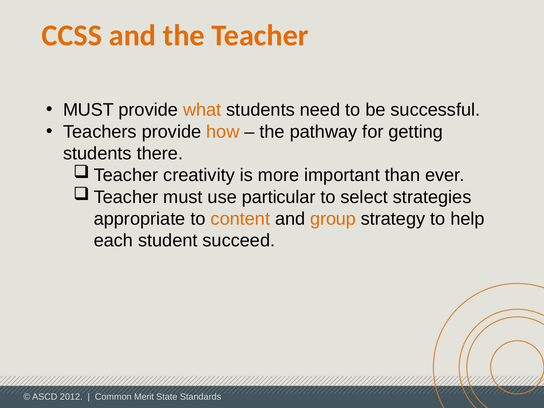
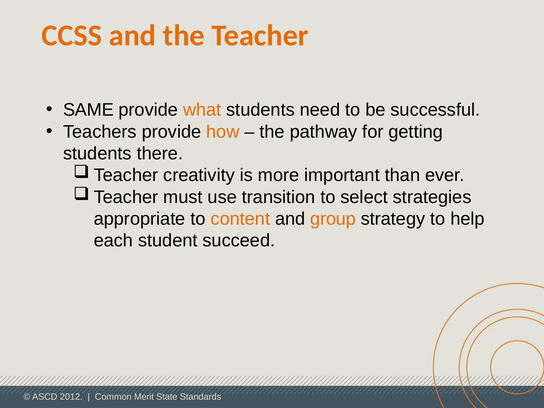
MUST: MUST -> SAME (88, 110)
particular: particular -> transition (279, 197)
